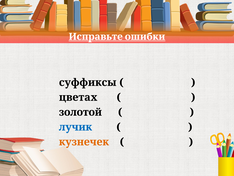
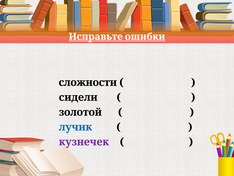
суффиксы: суффиксы -> сложности (88, 82)
цветах: цветах -> сидели (78, 97)
кузнечек colour: orange -> purple (84, 142)
